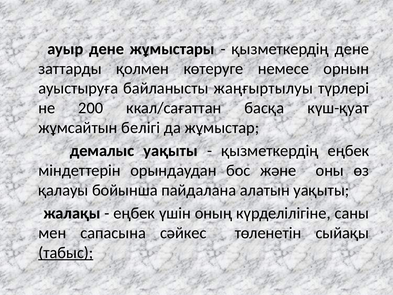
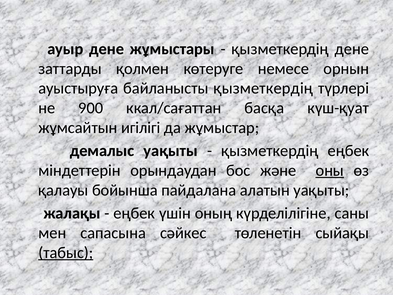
байланысты жаңғыртылуы: жаңғыртылуы -> қызметкердiң (263, 88)
200: 200 -> 900 (91, 108)
белігі: белігі -> игілігі (141, 127)
оны underline: none -> present (330, 170)
